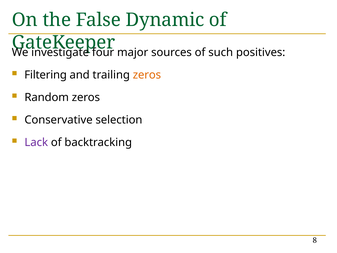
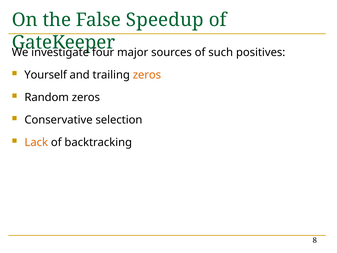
Dynamic: Dynamic -> Speedup (165, 20)
Filtering: Filtering -> Yourself (46, 75)
Lack colour: purple -> orange (36, 142)
